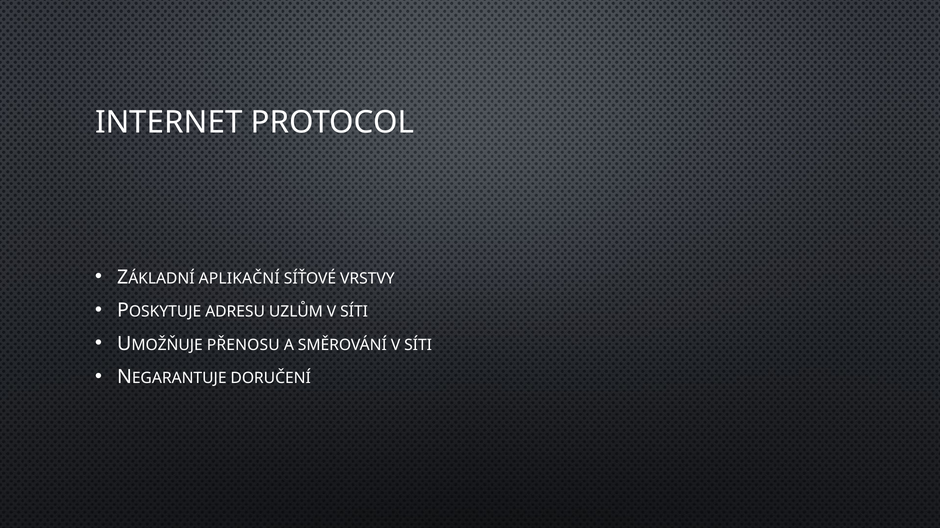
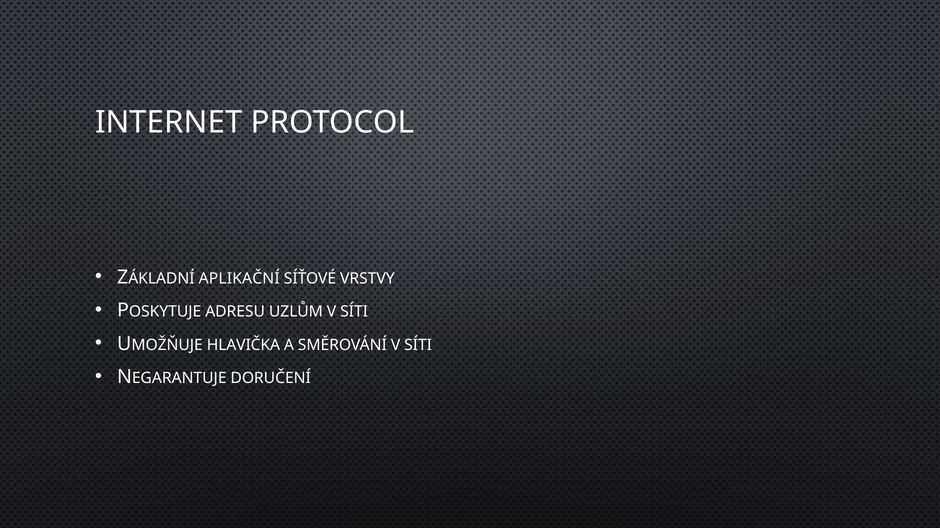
PŘENOSU: PŘENOSU -> HLAVIČKA (243, 345)
